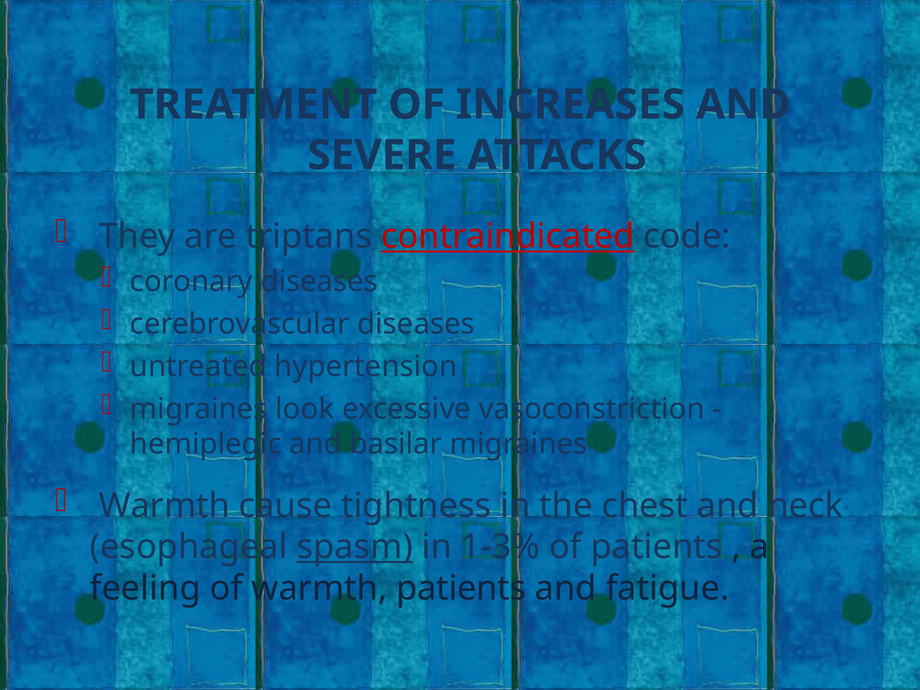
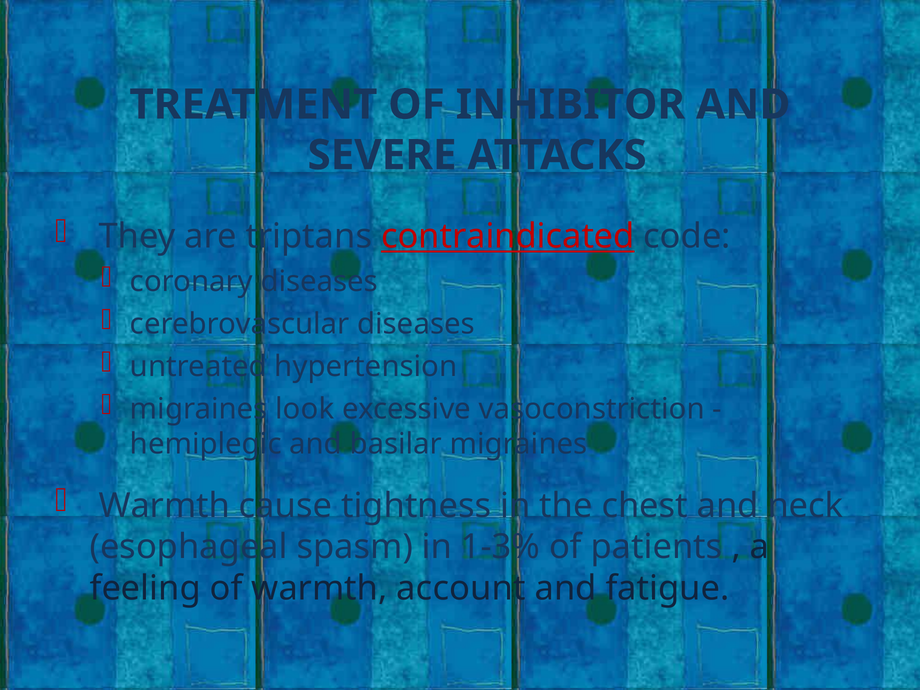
INCREASES: INCREASES -> INHIBITOR (570, 105)
spasm underline: present -> none (355, 547)
warmth patients: patients -> account (461, 589)
